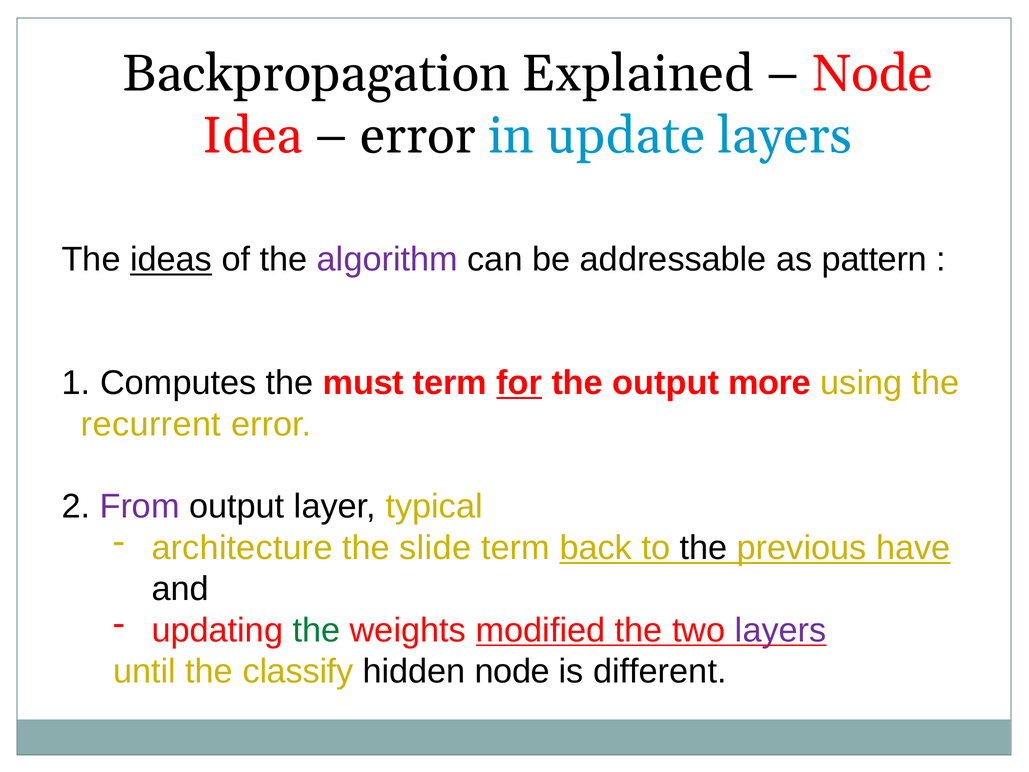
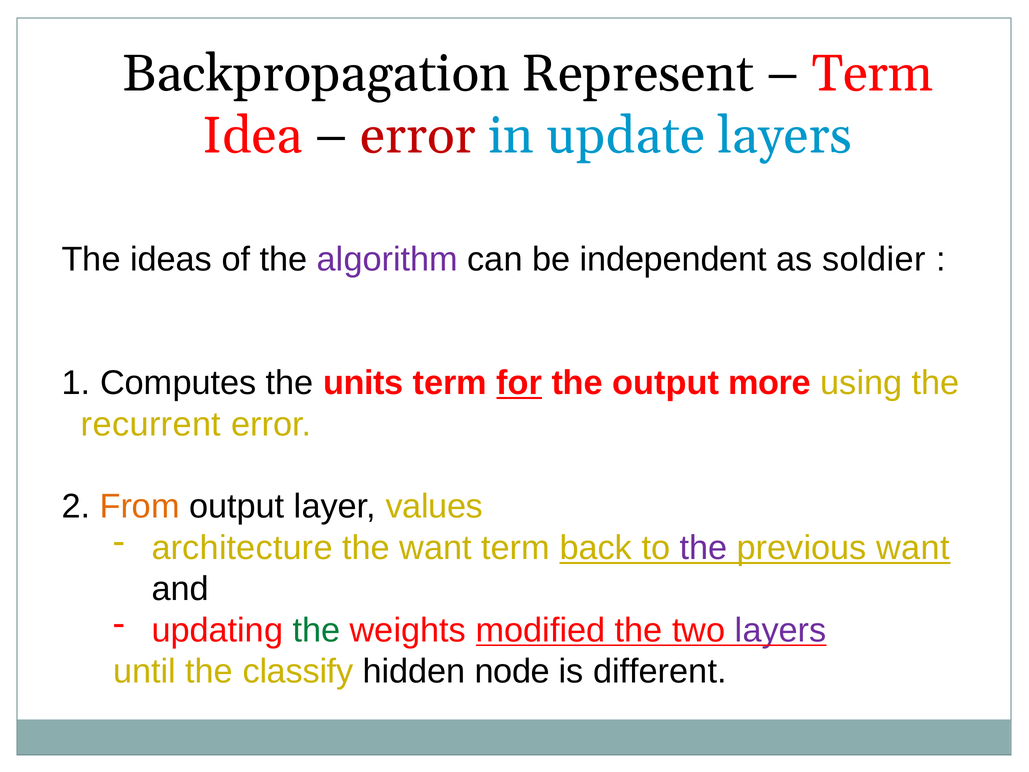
Explained: Explained -> Represent (638, 74)
Node: Node -> Term (872, 74)
error colour: black -> red (418, 136)
ideas underline: present -> none (171, 260)
addressable: addressable -> independent (673, 260)
pattern: pattern -> soldier (874, 260)
must: must -> units (363, 383)
From colour: purple -> orange (140, 506)
typical: typical -> values (434, 506)
the slide: slide -> want (436, 548)
the colour: black -> purple (703, 548)
previous have: have -> want (913, 548)
